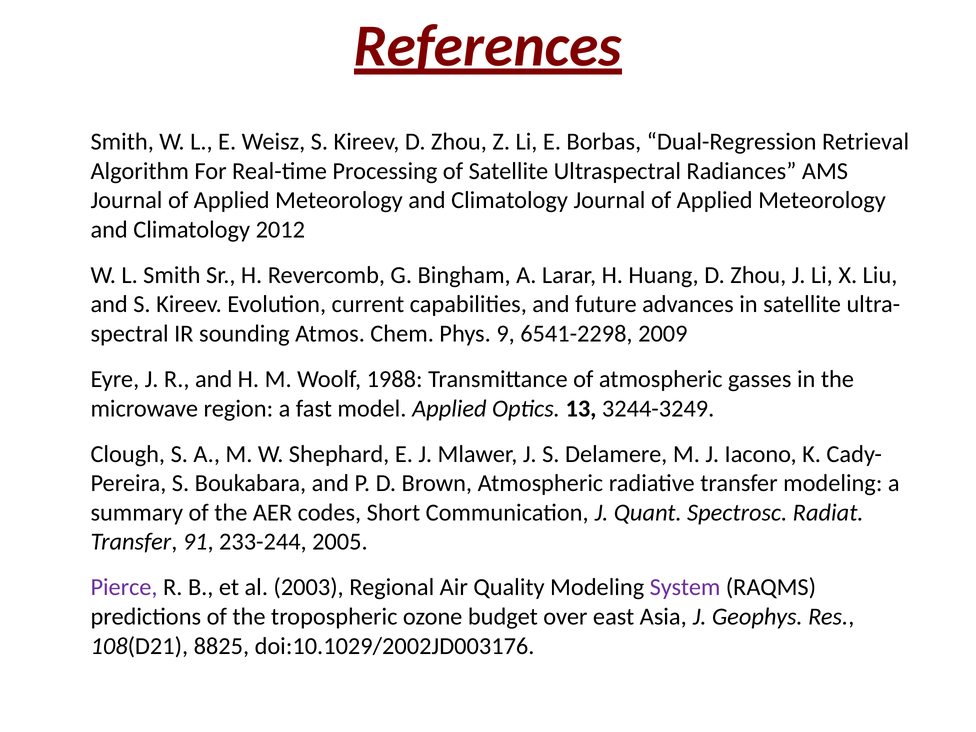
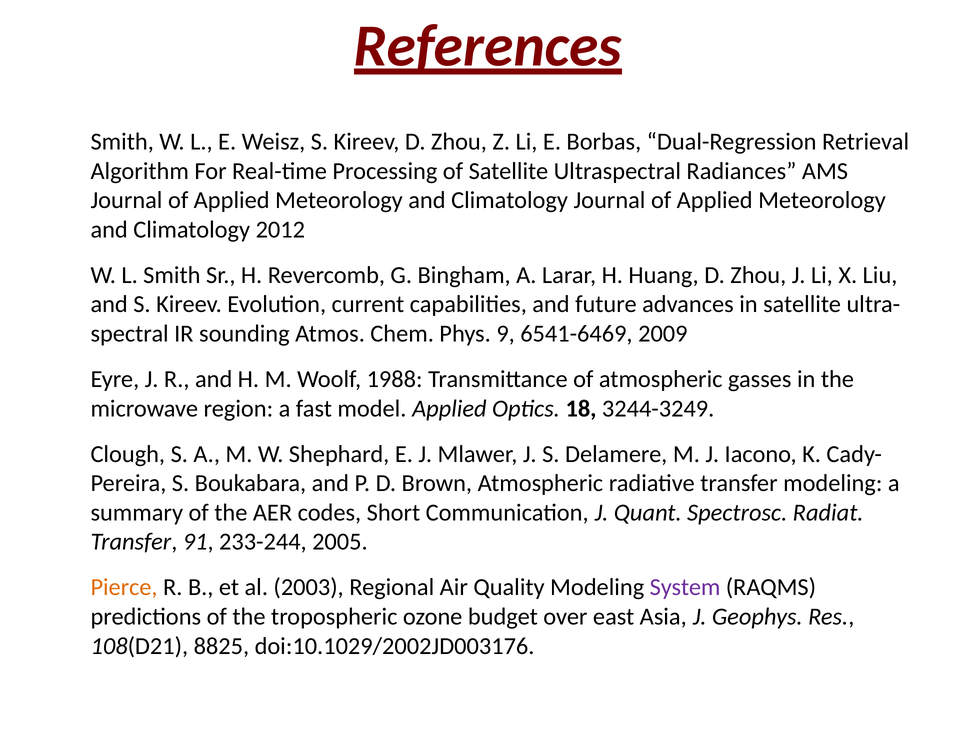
6541-2298: 6541-2298 -> 6541-6469 (576, 334)
13: 13 -> 18 (581, 409)
Pierce colour: purple -> orange (124, 587)
